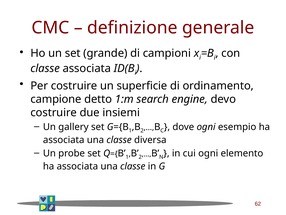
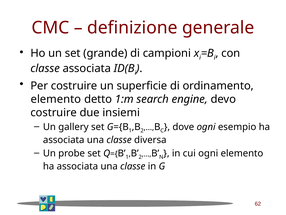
campione: campione -> elemento (56, 99)
